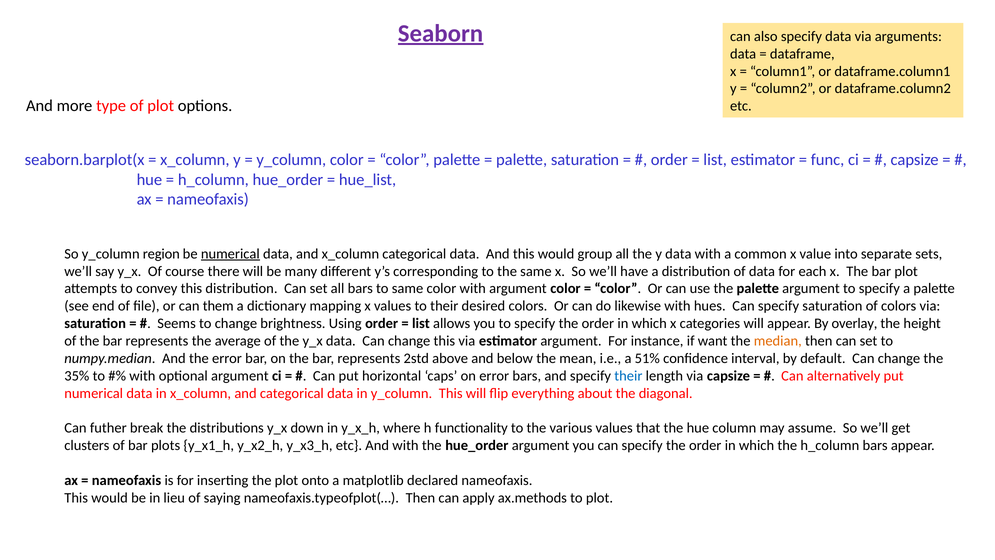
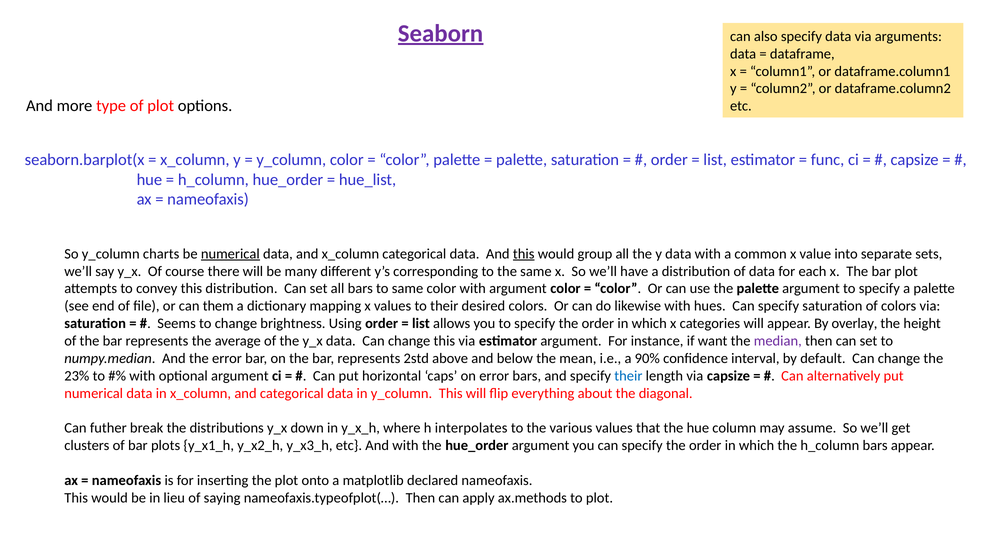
region: region -> charts (161, 254)
this underline: none -> present (524, 254)
median colour: orange -> purple (778, 341)
51%: 51% -> 90% (647, 358)
35%: 35% -> 23% (77, 376)
functionality: functionality -> interpolates (471, 428)
